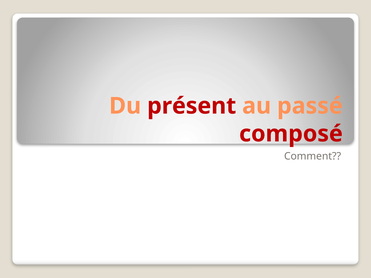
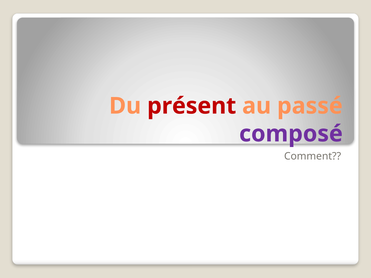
composé colour: red -> purple (291, 134)
